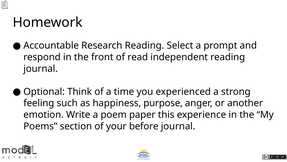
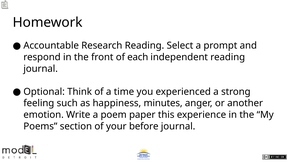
read: read -> each (138, 57)
purpose: purpose -> minutes (163, 103)
